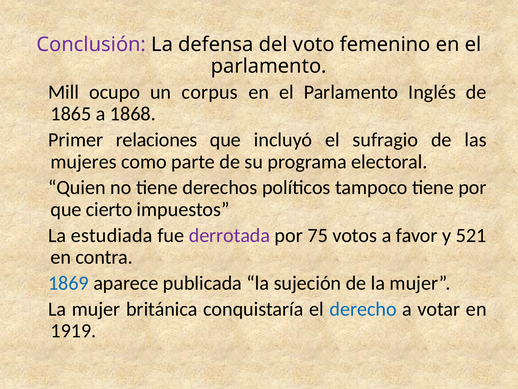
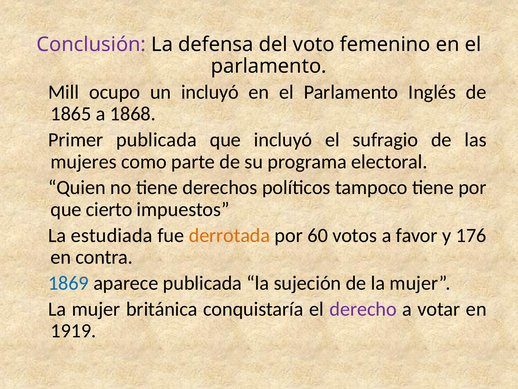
un corpus: corpus -> incluyó (210, 92)
Primer relaciones: relaciones -> publicada (156, 140)
derrotada colour: purple -> orange (229, 235)
75: 75 -> 60 (318, 235)
521: 521 -> 176 (471, 235)
derecho colour: blue -> purple (363, 309)
